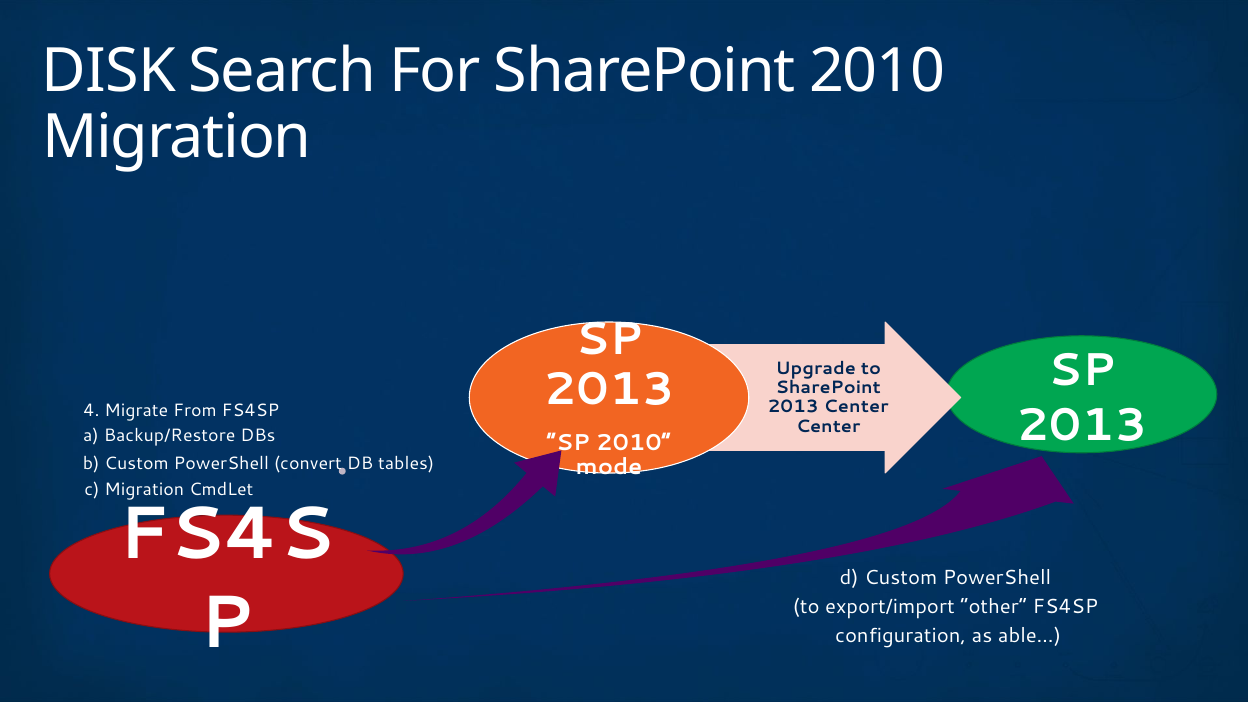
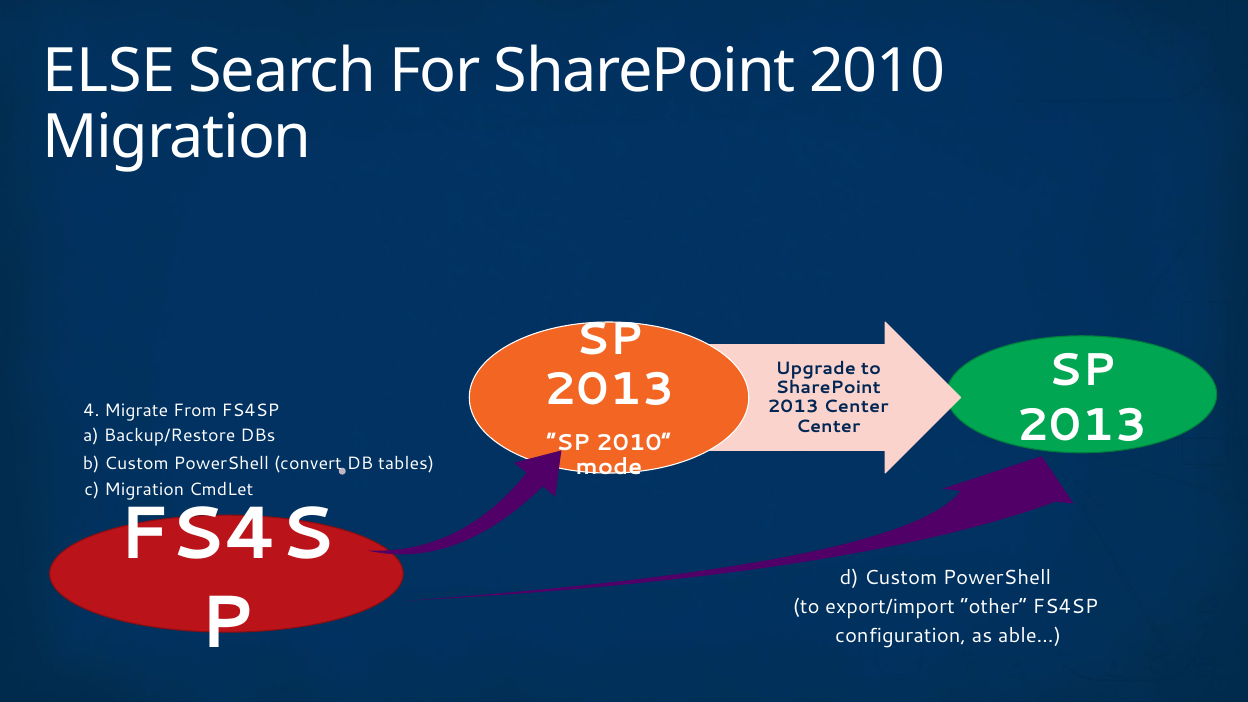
DISK: DISK -> ELSE (109, 72)
